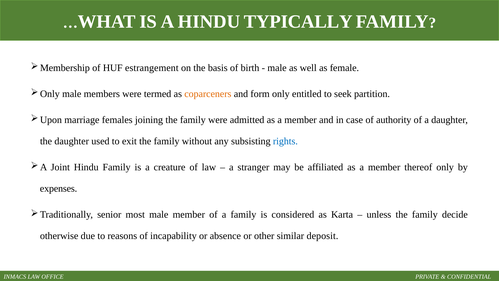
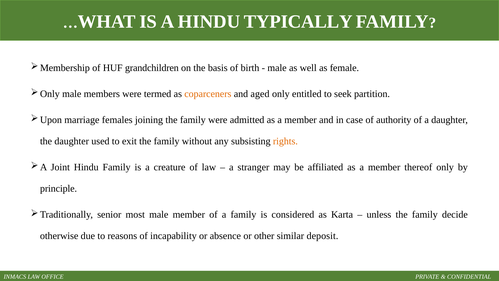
estrangement: estrangement -> grandchildren (152, 68)
form: form -> aged (260, 94)
rights colour: blue -> orange (285, 141)
expenses: expenses -> principle (59, 188)
